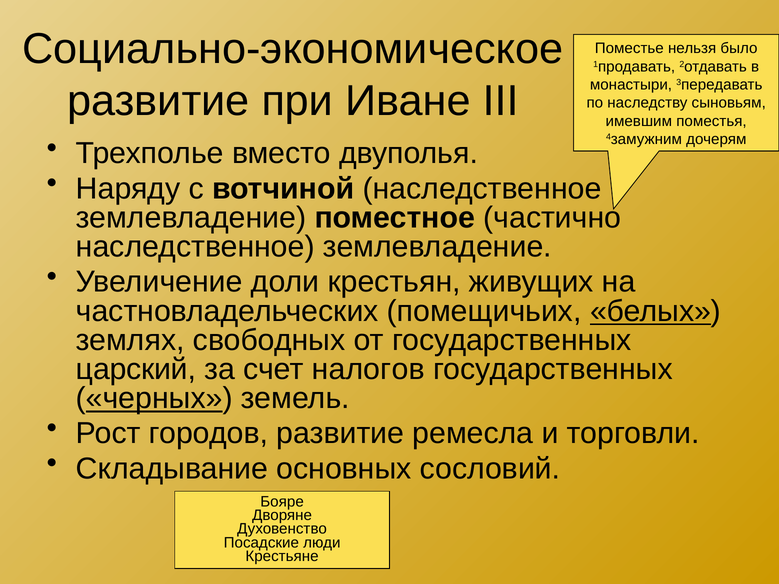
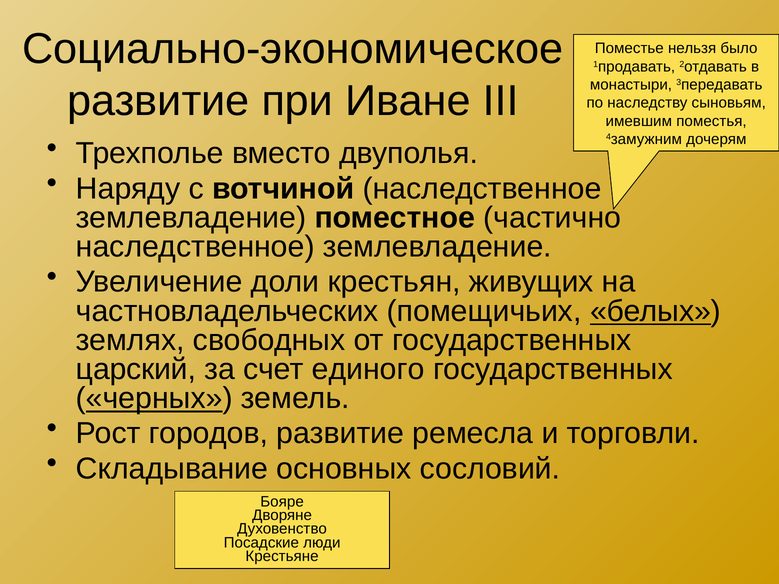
налогов: налогов -> единого (368, 369)
